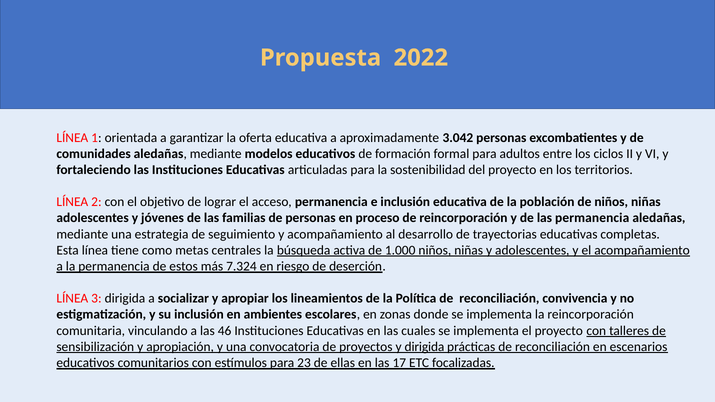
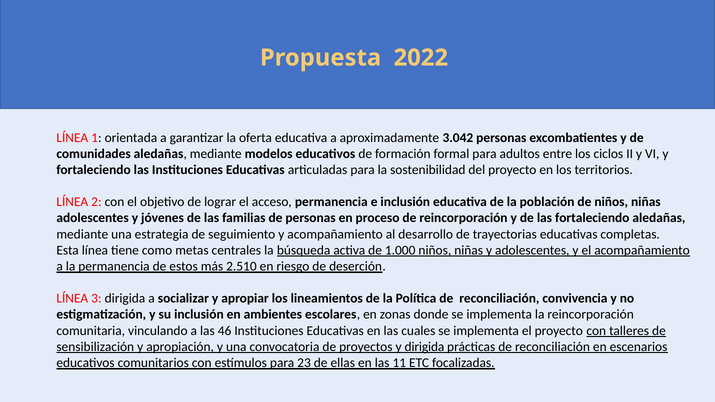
las permanencia: permanencia -> fortaleciendo (592, 218)
7.324: 7.324 -> 2.510 (241, 266)
17: 17 -> 11 (399, 363)
